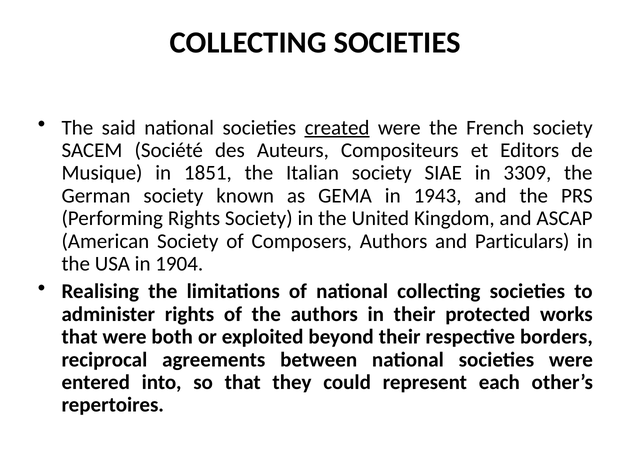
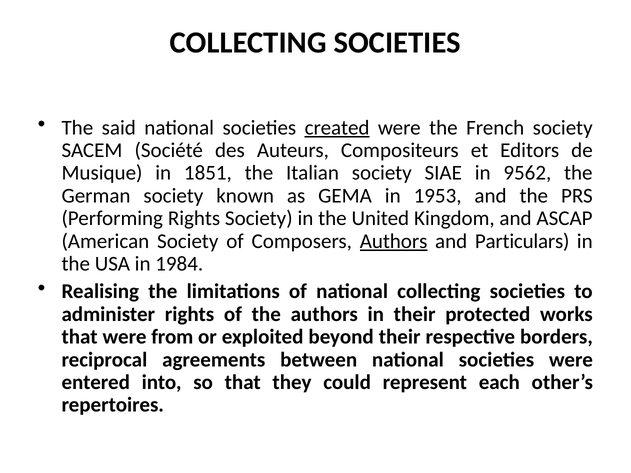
3309: 3309 -> 9562 (527, 173)
1943: 1943 -> 1953 (438, 196)
Authors underline: none -> present (394, 241)
1904: 1904 -> 1984 (179, 264)
both: both -> from (172, 337)
